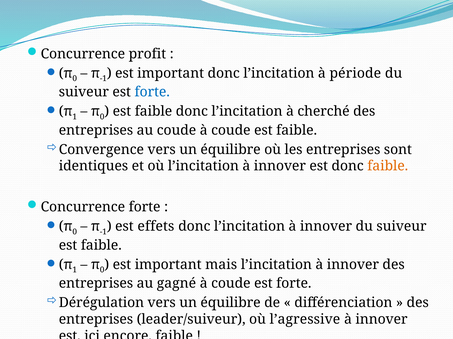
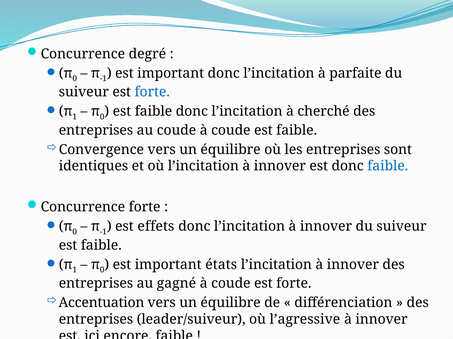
profit: profit -> degré (147, 54)
période: période -> parfaite (355, 73)
faible colour: orange -> blue (388, 166)
mais: mais -> états (221, 265)
Dérégulation: Dérégulation -> Accentuation (101, 303)
